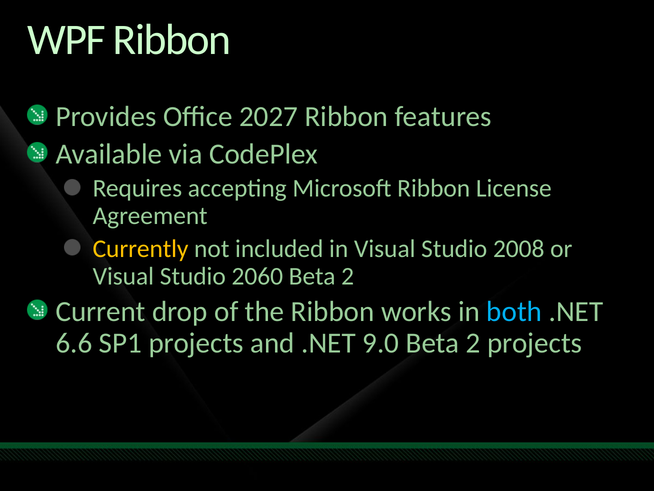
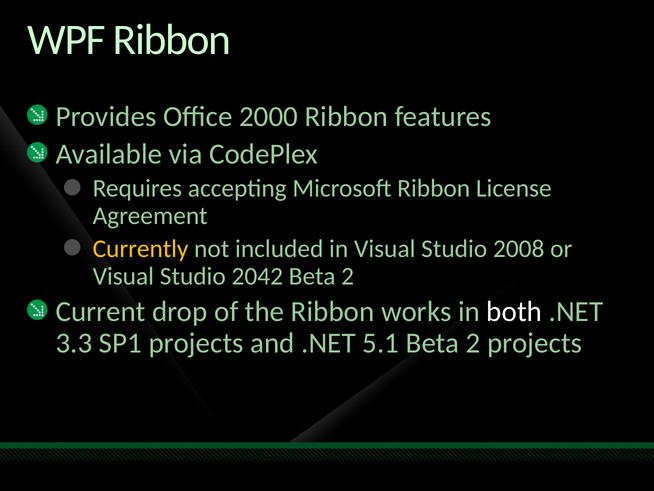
2027: 2027 -> 2000 (268, 117)
2060: 2060 -> 2042 (257, 276)
both colour: light blue -> white (514, 311)
6.6: 6.6 -> 3.3 (74, 343)
9.0: 9.0 -> 5.1 (381, 343)
